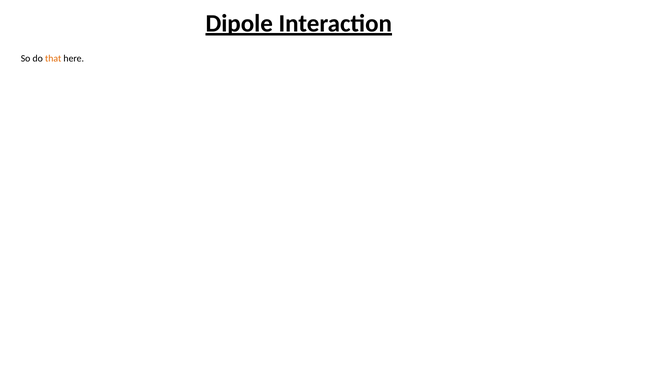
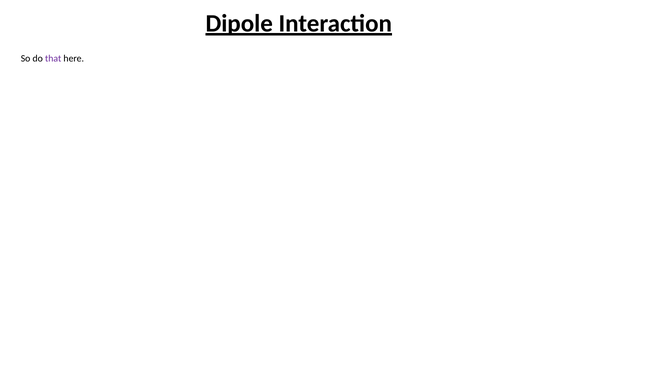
that colour: orange -> purple (53, 58)
